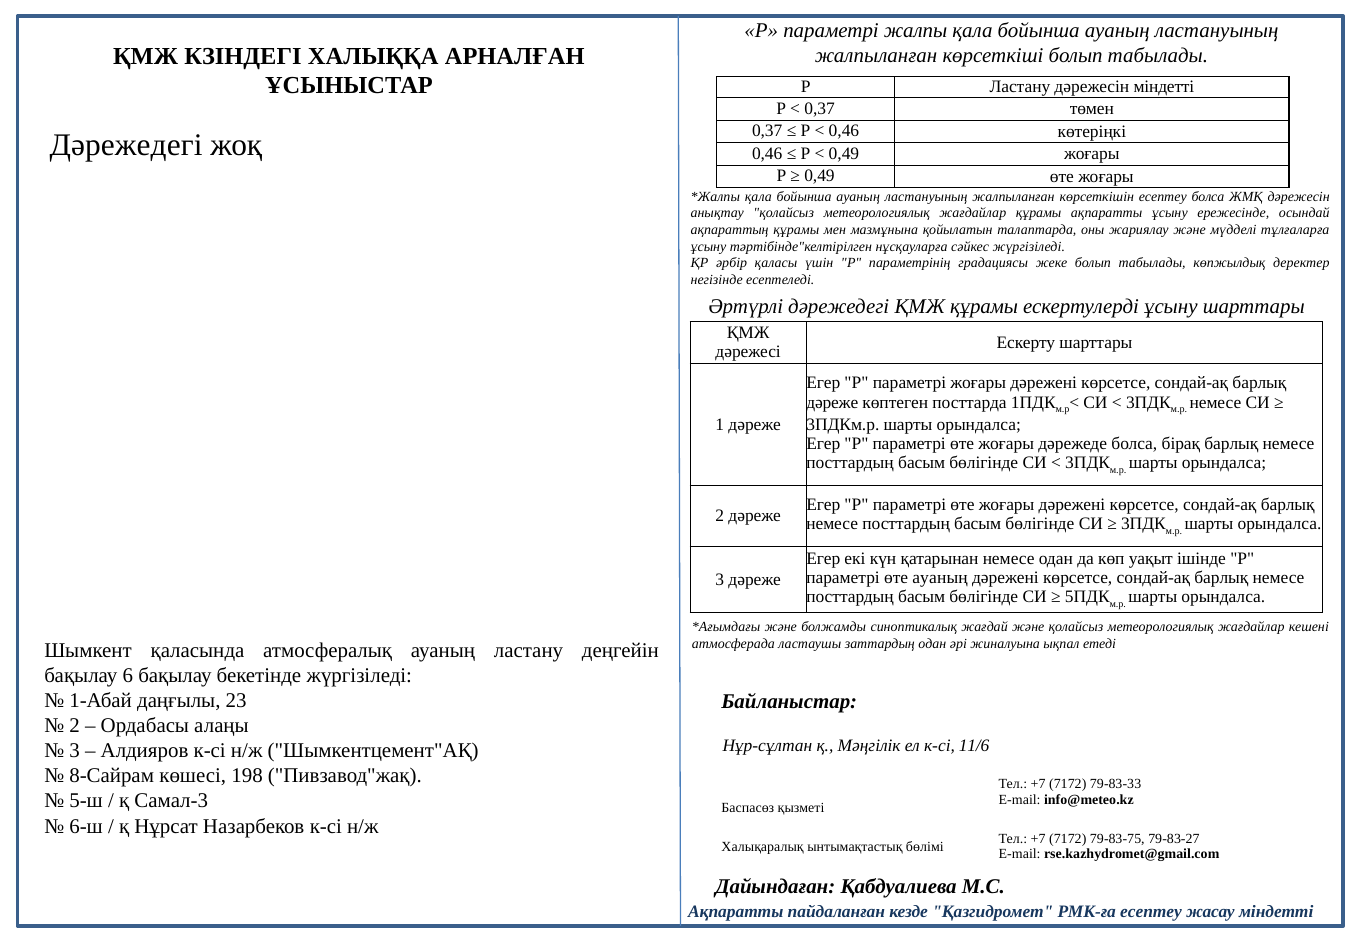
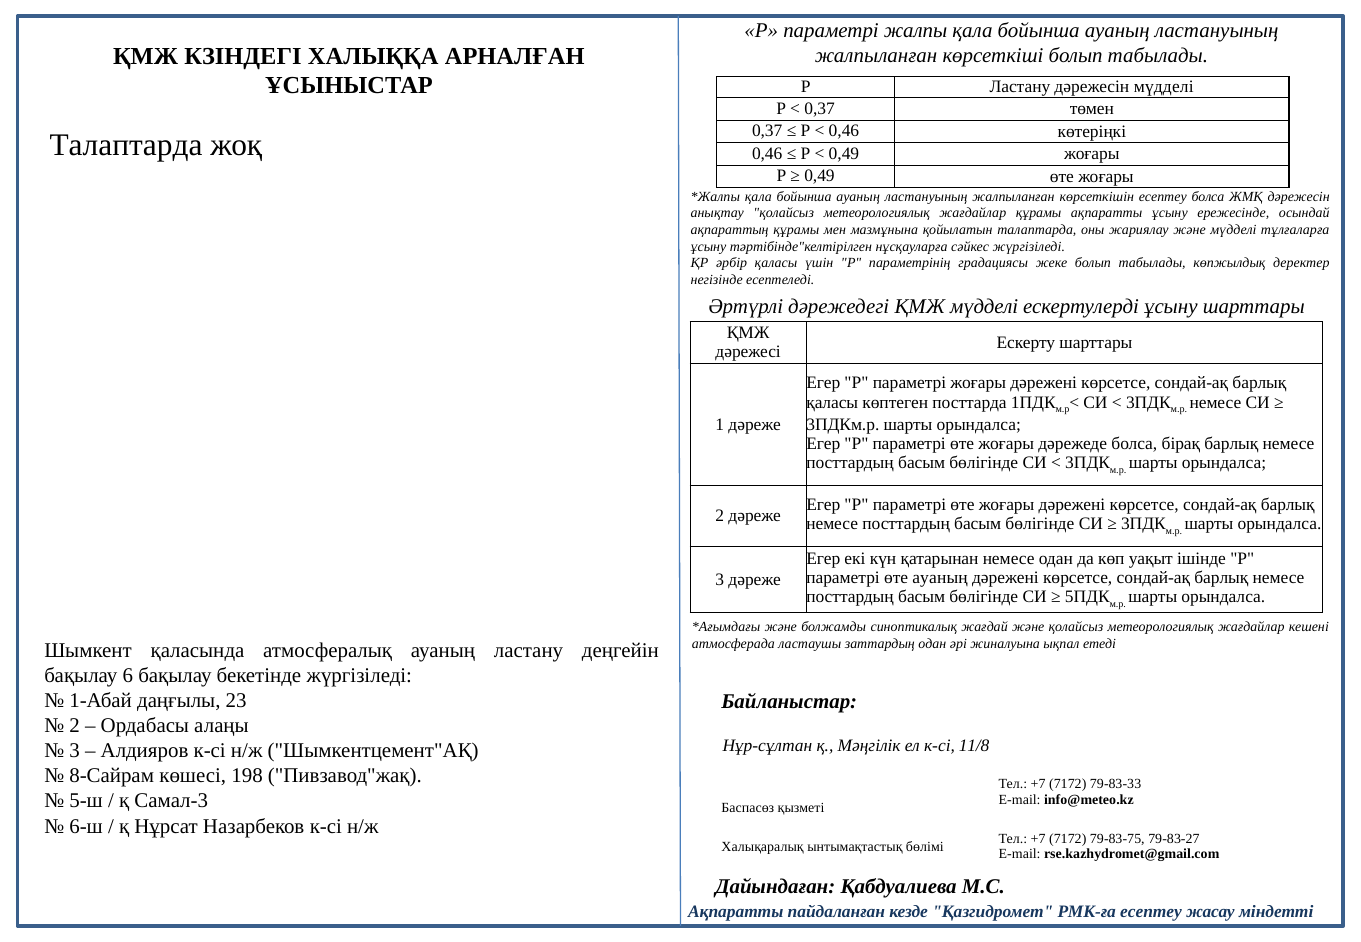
дәрежесін міндетті: міндетті -> мүдделі (1164, 87)
Дәрежедегі: Дәрежедегі -> Талаптарда (126, 145)
ҚМЖ құрамы: құрамы -> мүдделі (984, 307)
дәреже: дәреже -> қаласы (832, 403)
11/6: 11/6 -> 11/8 (974, 746)
